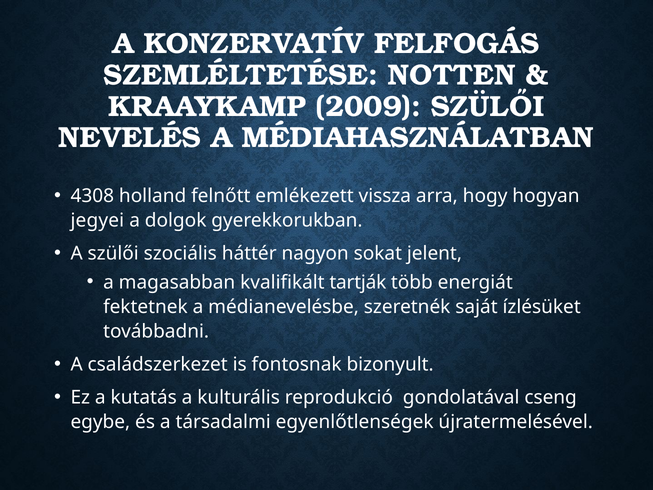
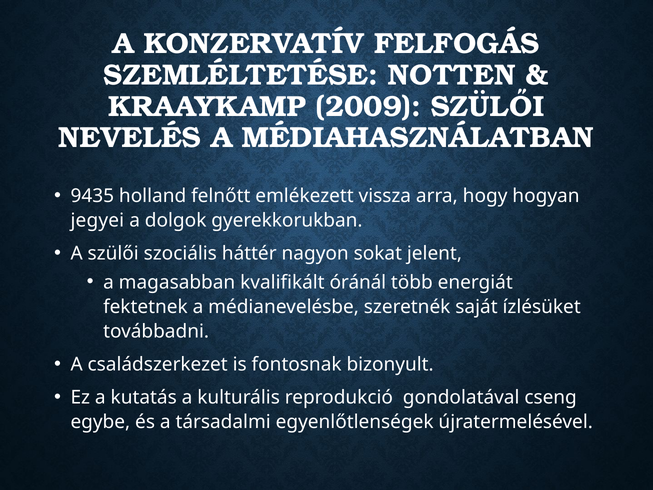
4308: 4308 -> 9435 (92, 196)
tartják: tartják -> óránál (358, 282)
